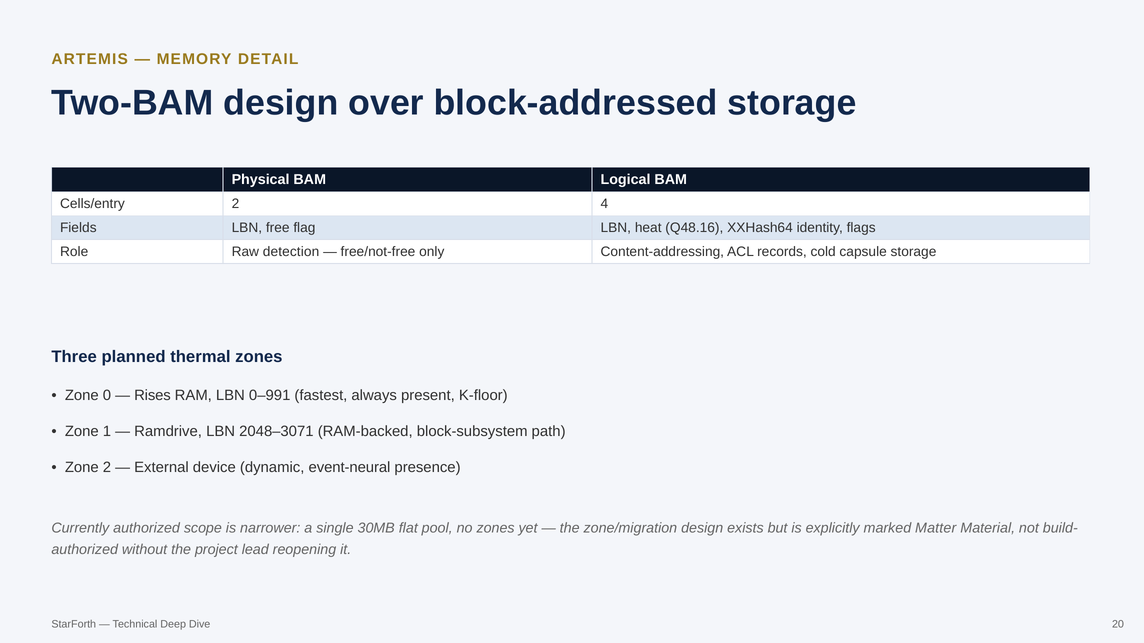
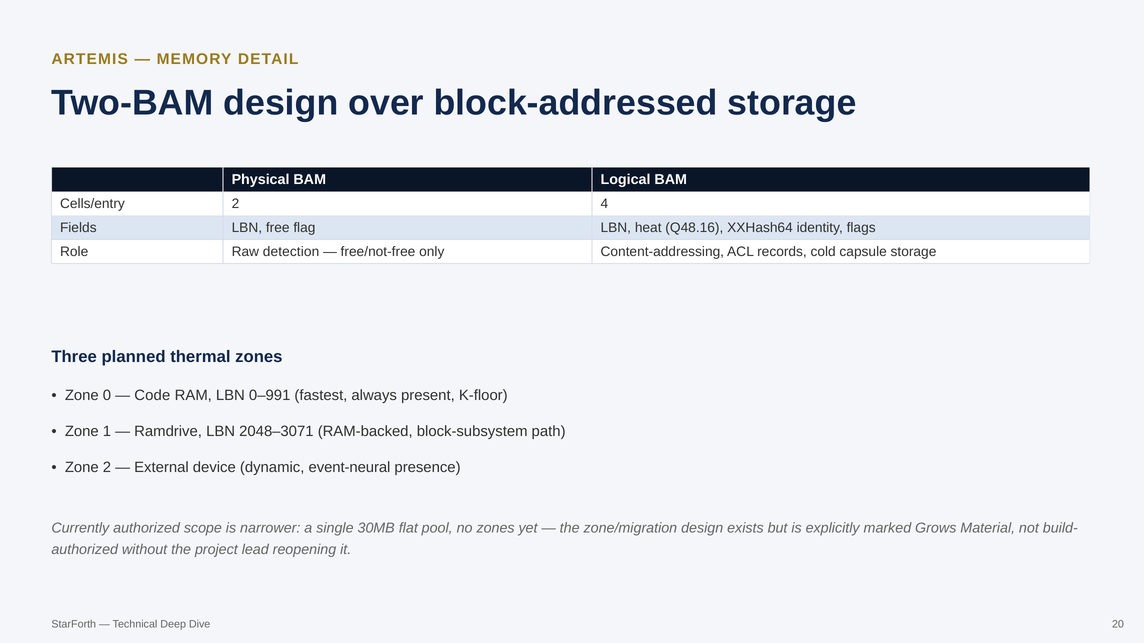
Rises: Rises -> Code (152, 396)
Matter: Matter -> Grows (936, 529)
